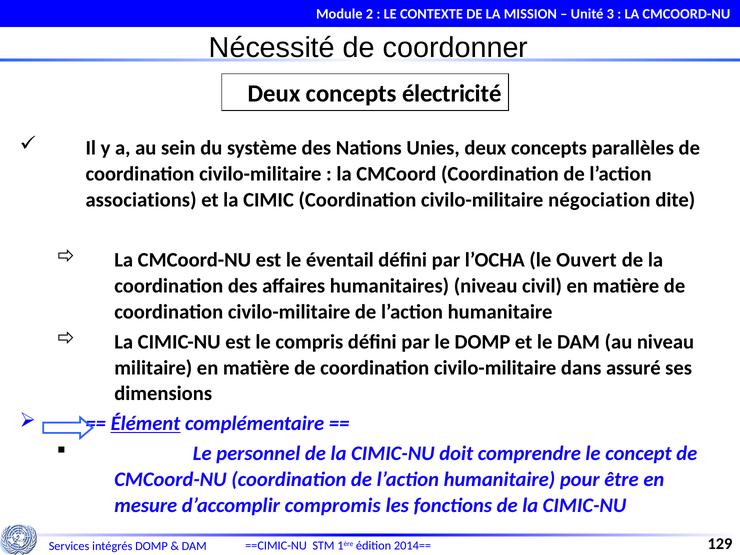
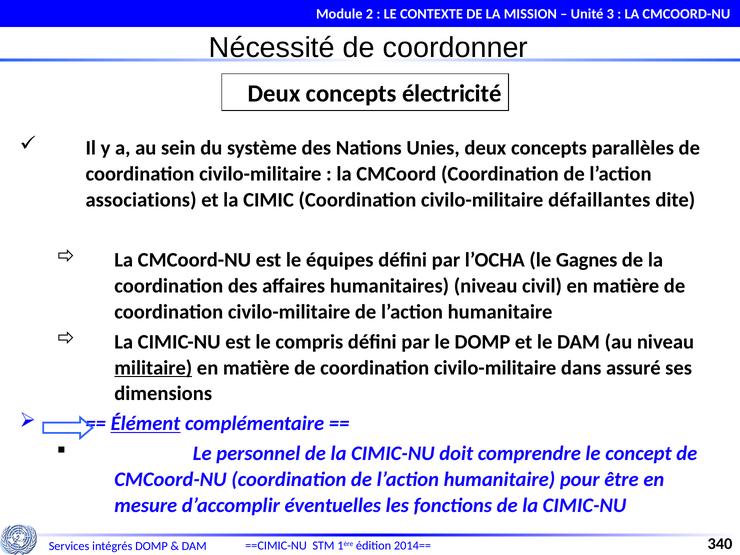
négociation: négociation -> défaillantes (599, 200)
éventail: éventail -> équipes (340, 260)
Ouvert: Ouvert -> Gagnes (587, 260)
militaire underline: none -> present (153, 368)
compromis: compromis -> éventuelles (333, 505)
129: 129 -> 340 (720, 544)
